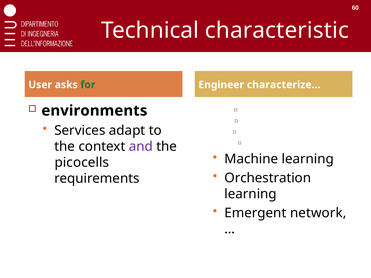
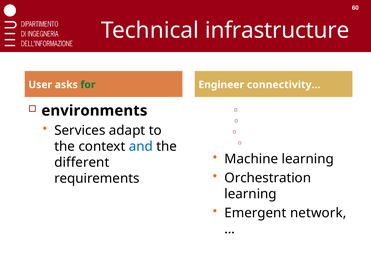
characteristic: characteristic -> infrastructure (277, 30)
characterize…: characterize… -> connectivity… (284, 85)
and colour: purple -> blue (141, 147)
picocells: picocells -> different (82, 163)
